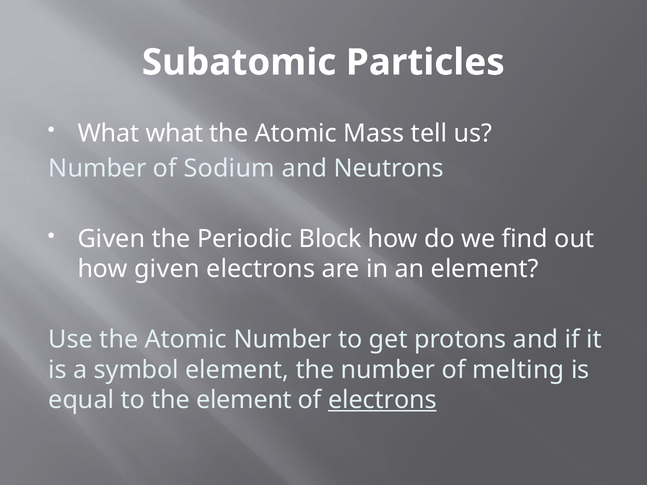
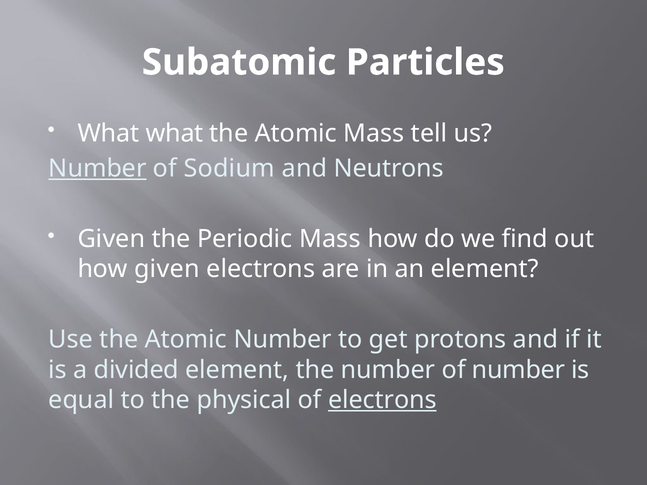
Number underline: none -> present (97, 169)
Periodic Block: Block -> Mass (330, 239)
symbol: symbol -> divided (136, 370)
of melting: melting -> number (518, 370)
the element: element -> physical (244, 400)
